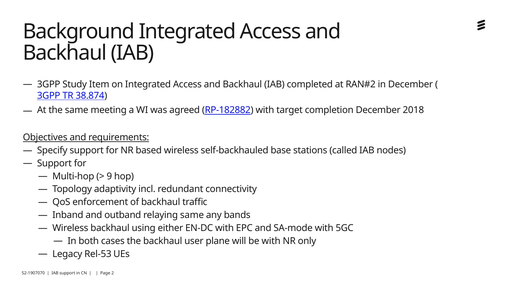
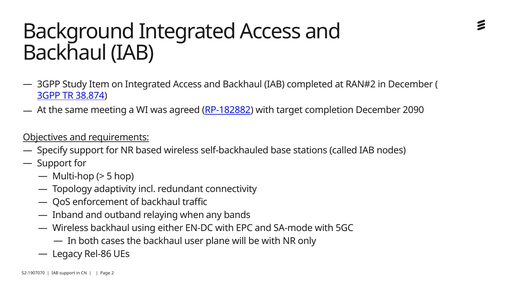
2018: 2018 -> 2090 (413, 110)
9: 9 -> 5 (109, 176)
relaying same: same -> when (192, 215)
Rel-53: Rel-53 -> Rel-86 (98, 254)
